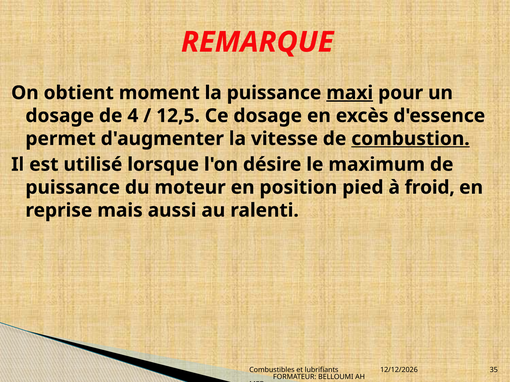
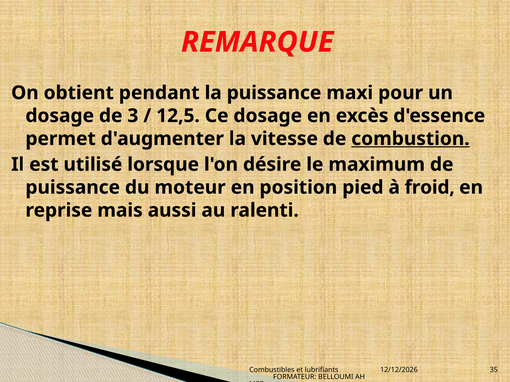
moment: moment -> pendant (159, 93)
maxi underline: present -> none (350, 93)
4: 4 -> 3 (133, 116)
